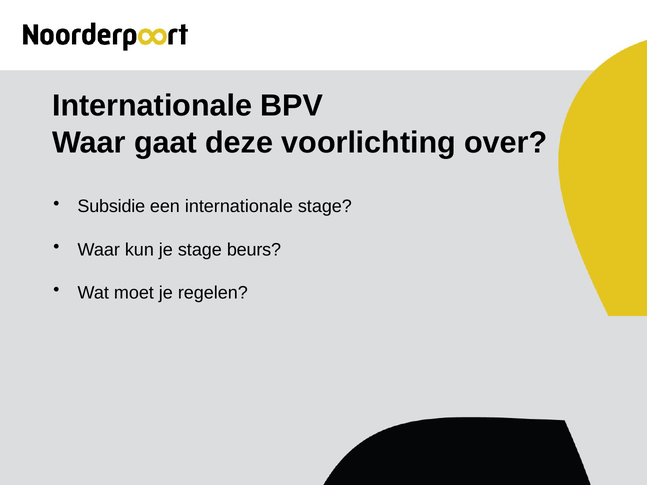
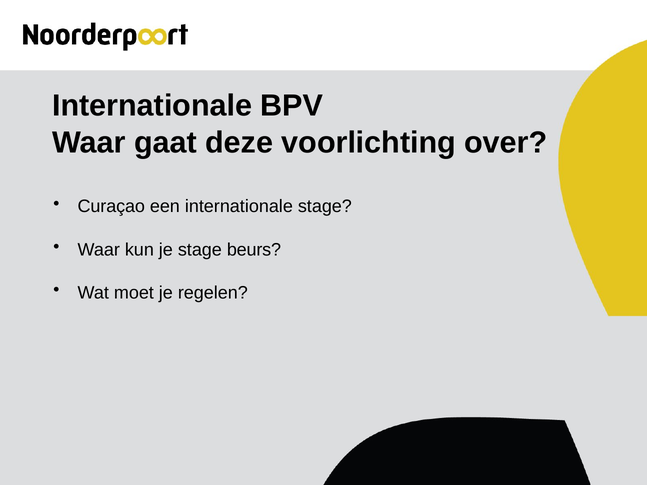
Subsidie: Subsidie -> Curaçao (111, 207)
